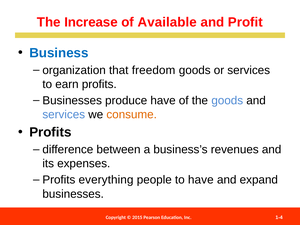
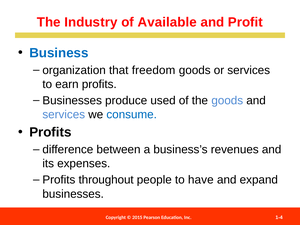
Increase: Increase -> Industry (91, 22)
produce have: have -> used (163, 101)
consume colour: orange -> blue (132, 115)
everything: everything -> throughout (106, 180)
